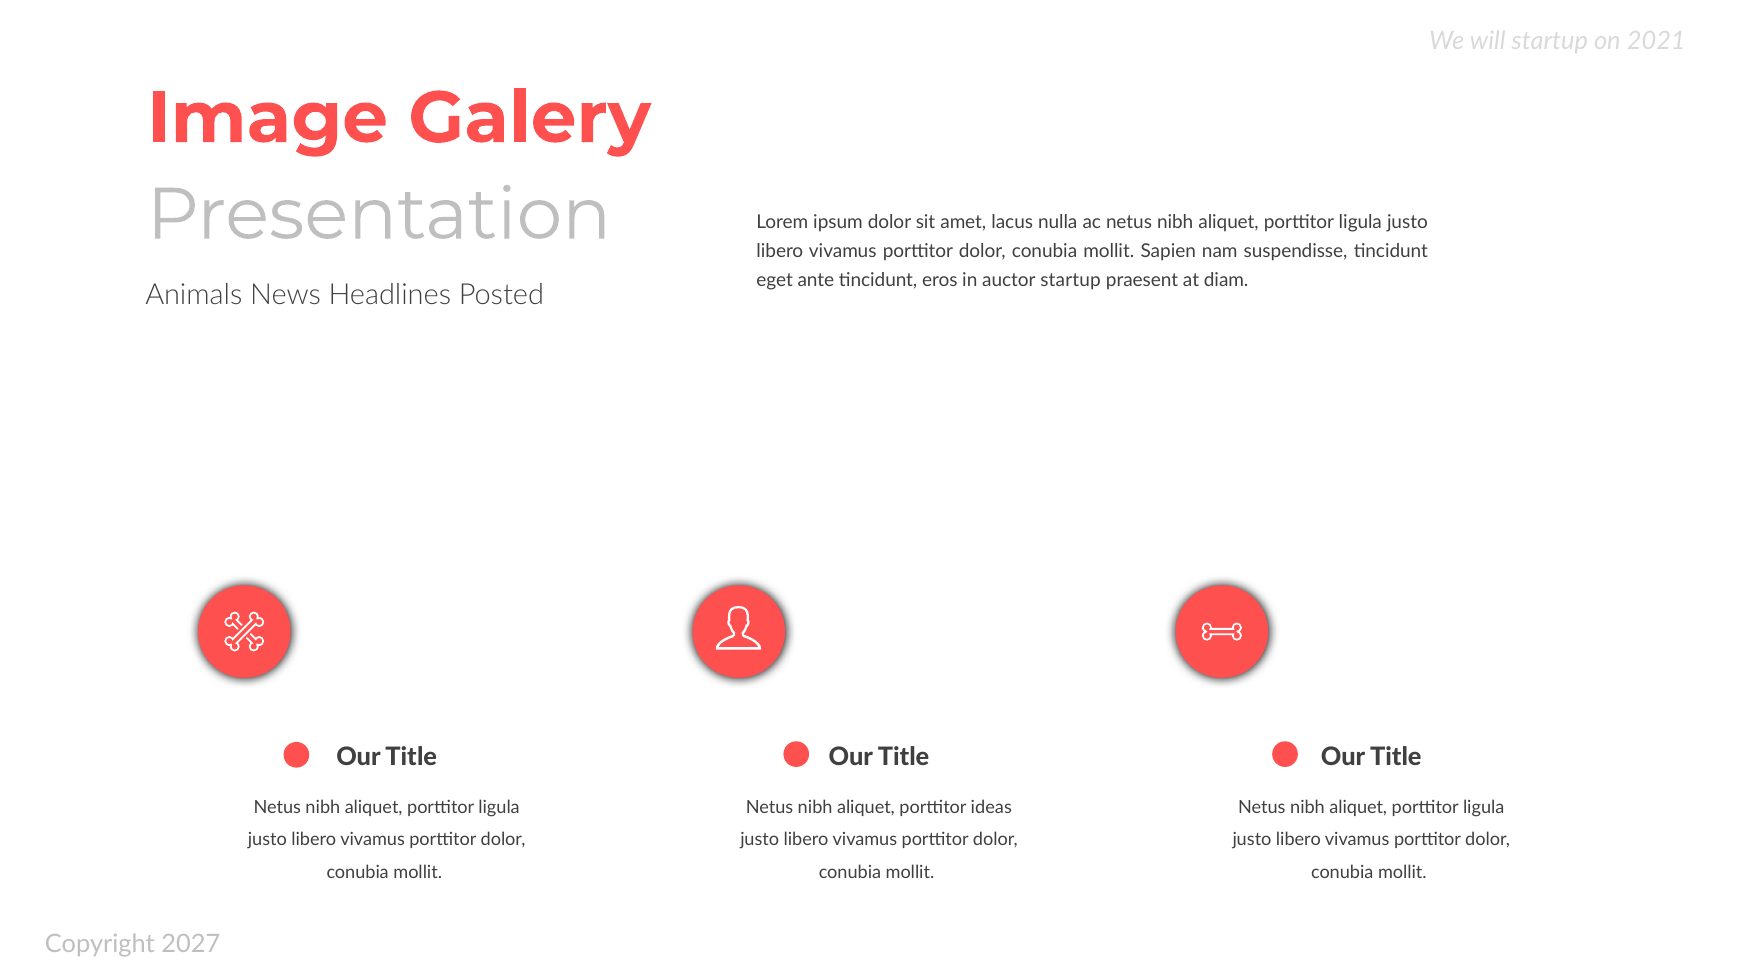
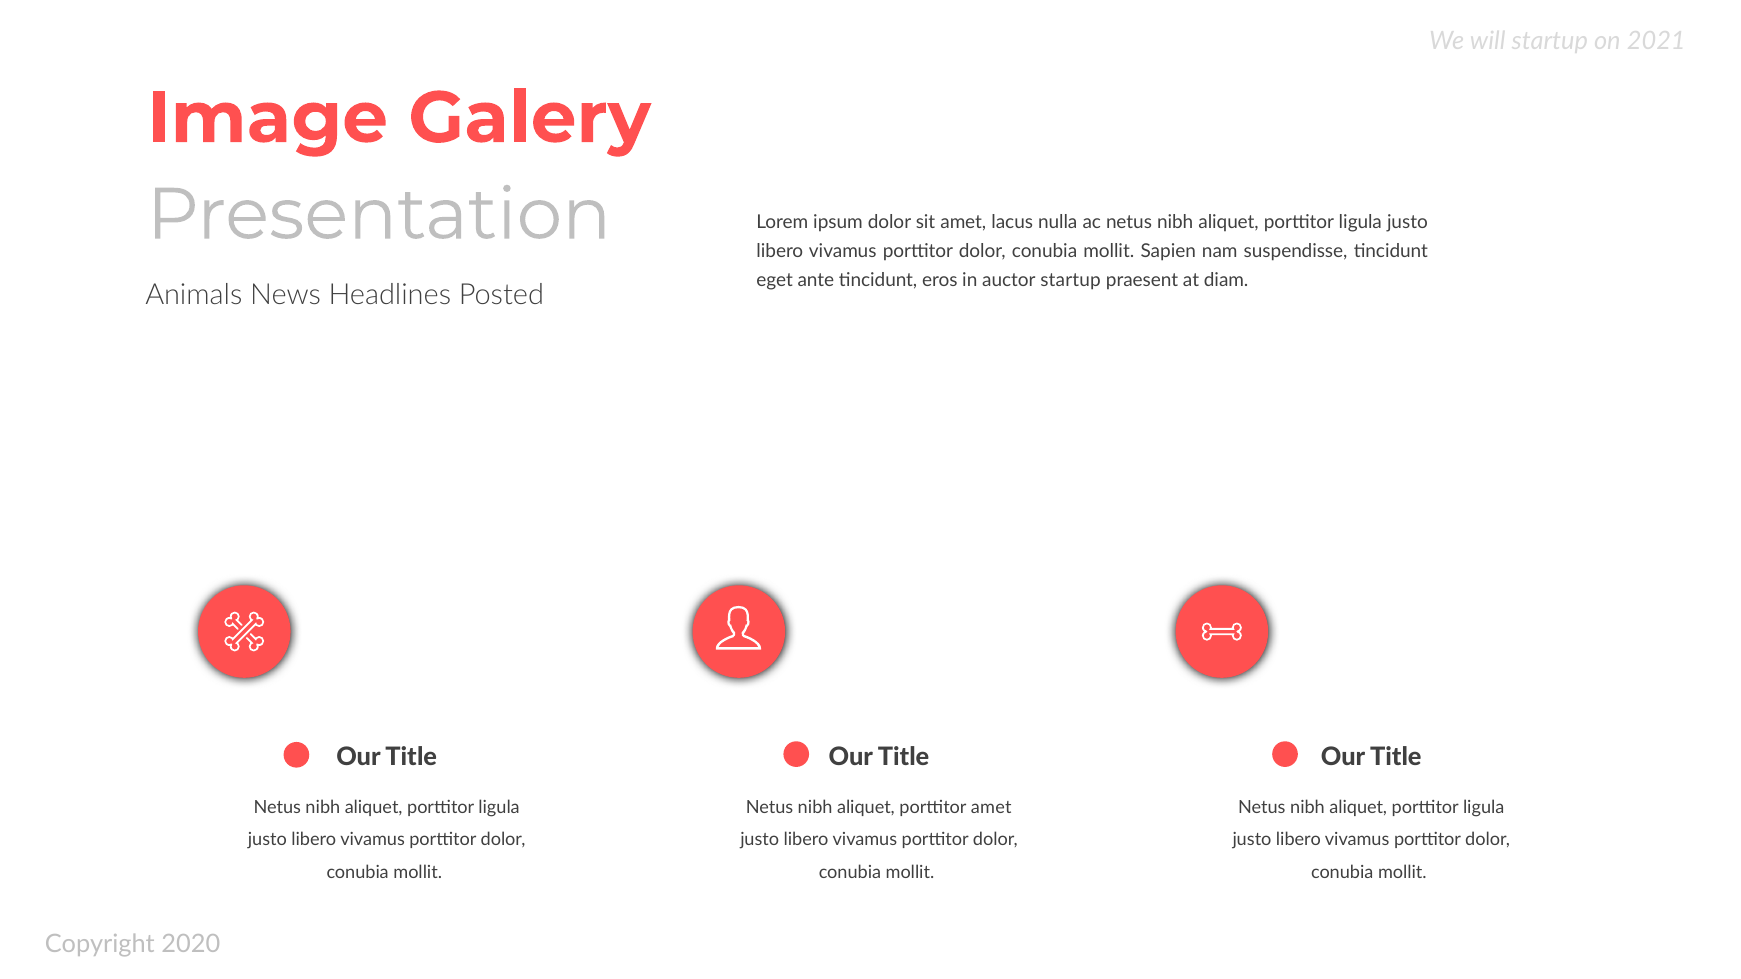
porttitor ideas: ideas -> amet (991, 807)
2027: 2027 -> 2020 (191, 945)
